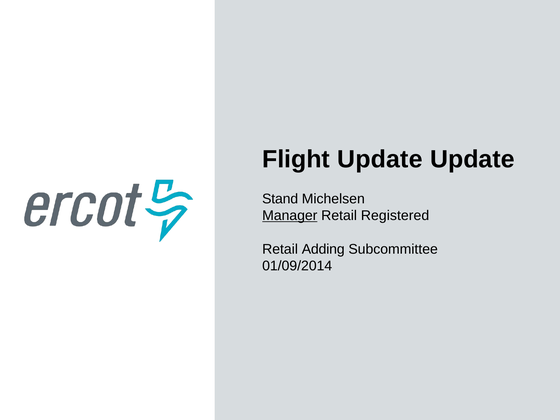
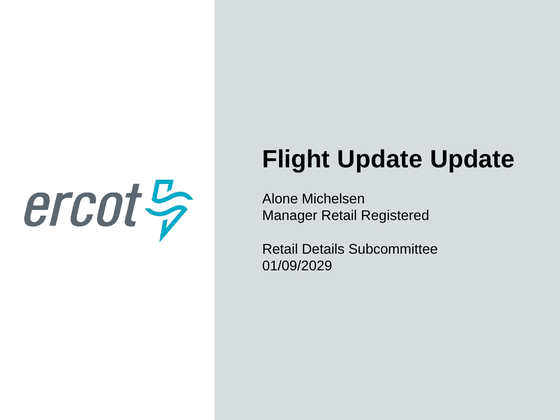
Stand: Stand -> Alone (280, 199)
Manager underline: present -> none (290, 216)
Adding: Adding -> Details (323, 249)
01/09/2014: 01/09/2014 -> 01/09/2029 (297, 266)
